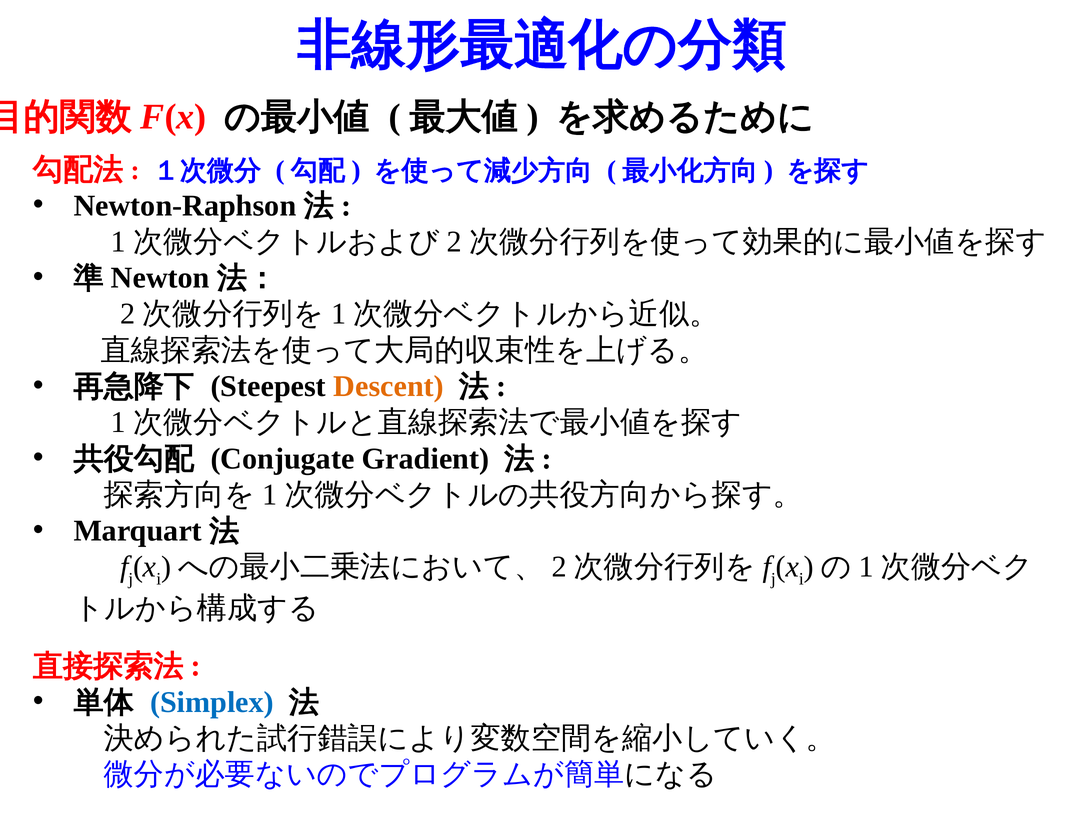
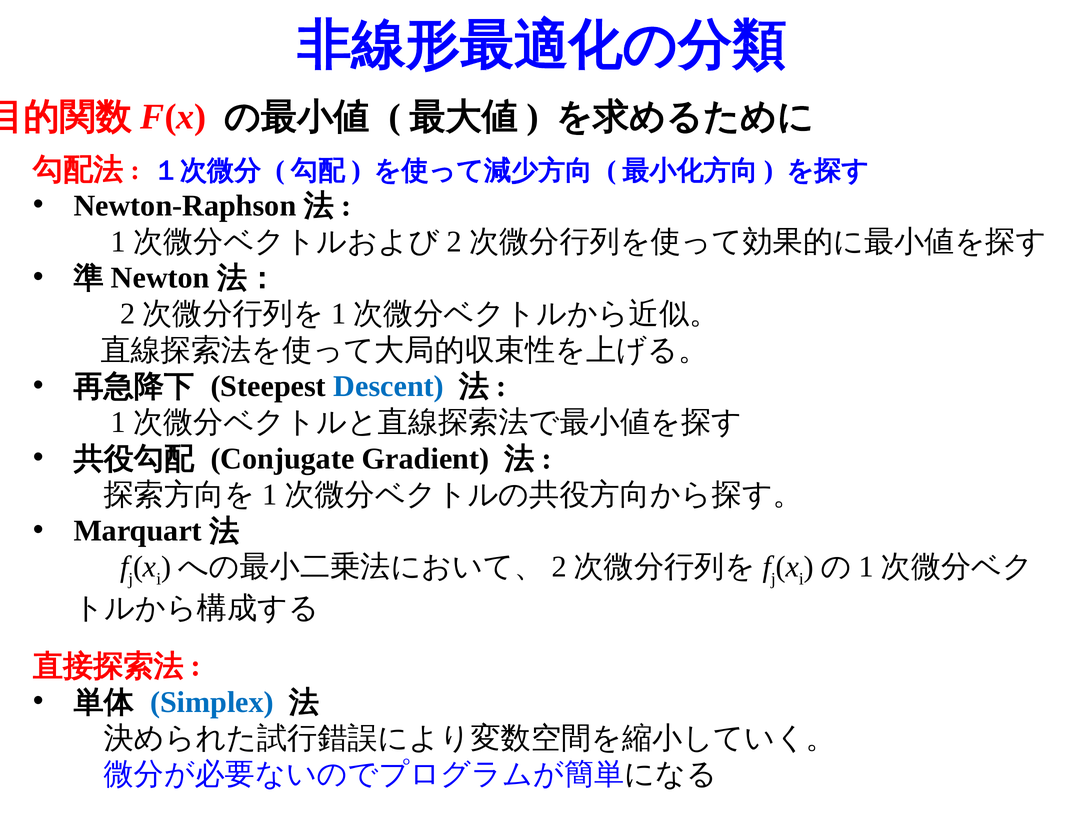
Descent colour: orange -> blue (389, 386)
